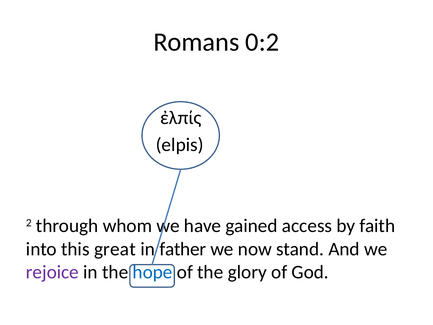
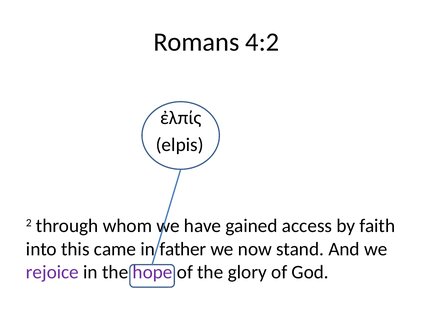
0:2: 0:2 -> 4:2 (262, 42)
great: great -> came (115, 249)
hope colour: blue -> purple (153, 272)
